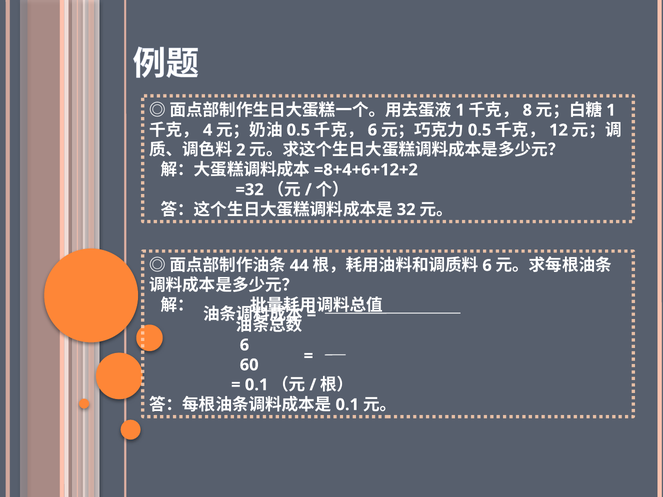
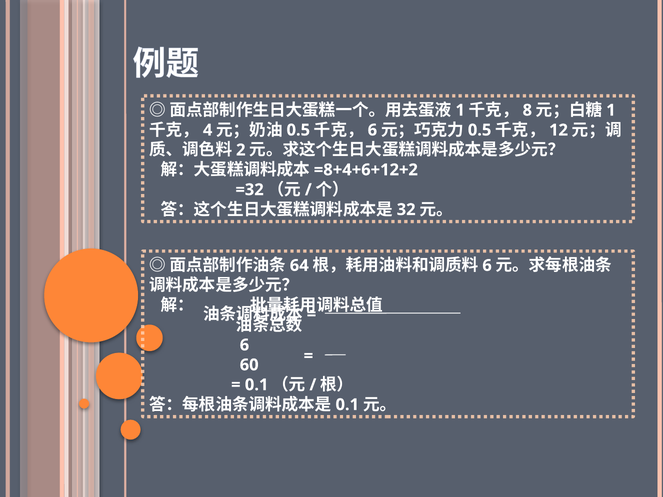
44: 44 -> 64 (299, 266)
